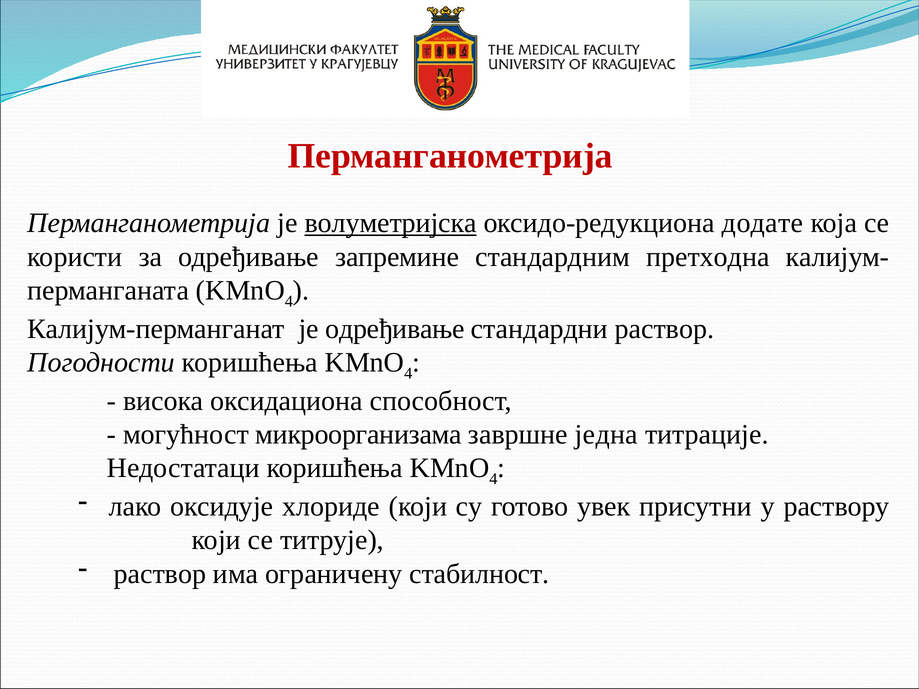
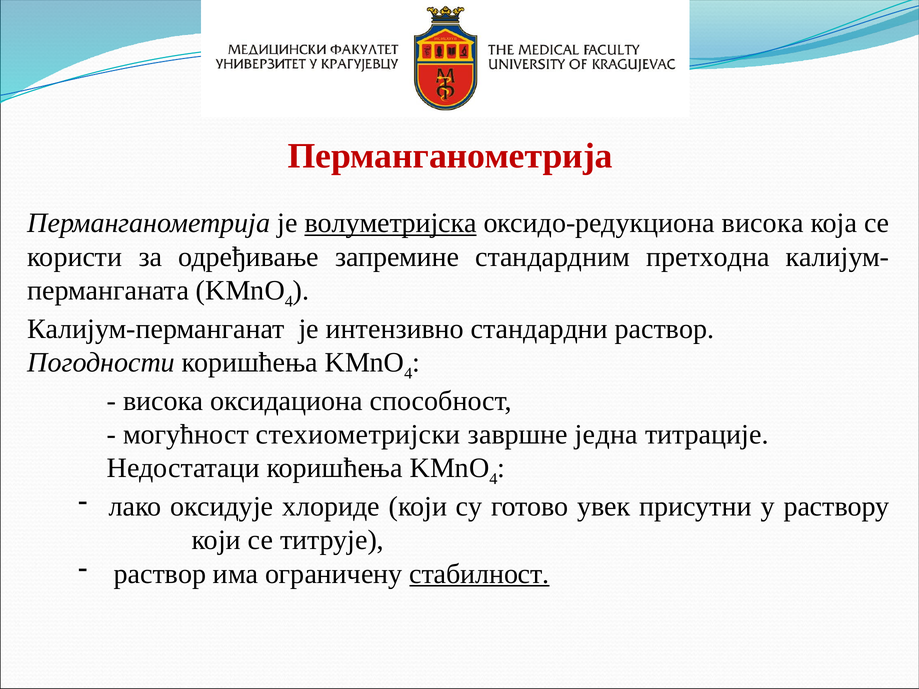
оксидо-редукциона додате: додате -> висока (763, 223)
је одређивање: одређивање -> интензивно (395, 329)
микроорганизама: микроорганизама -> стехиометријски (358, 435)
стабилност underline: none -> present (479, 574)
